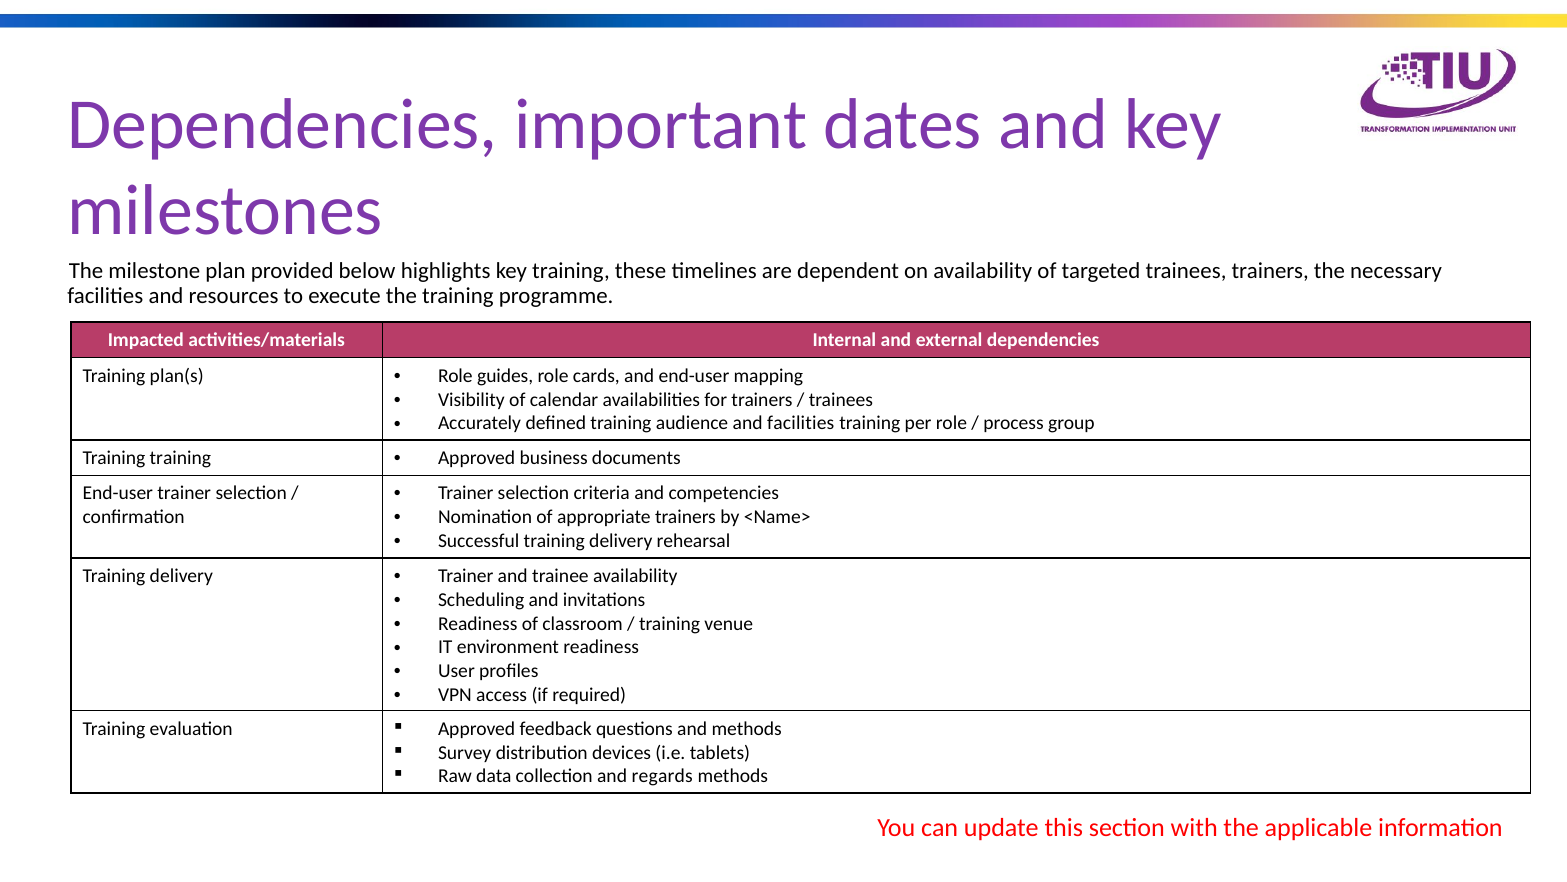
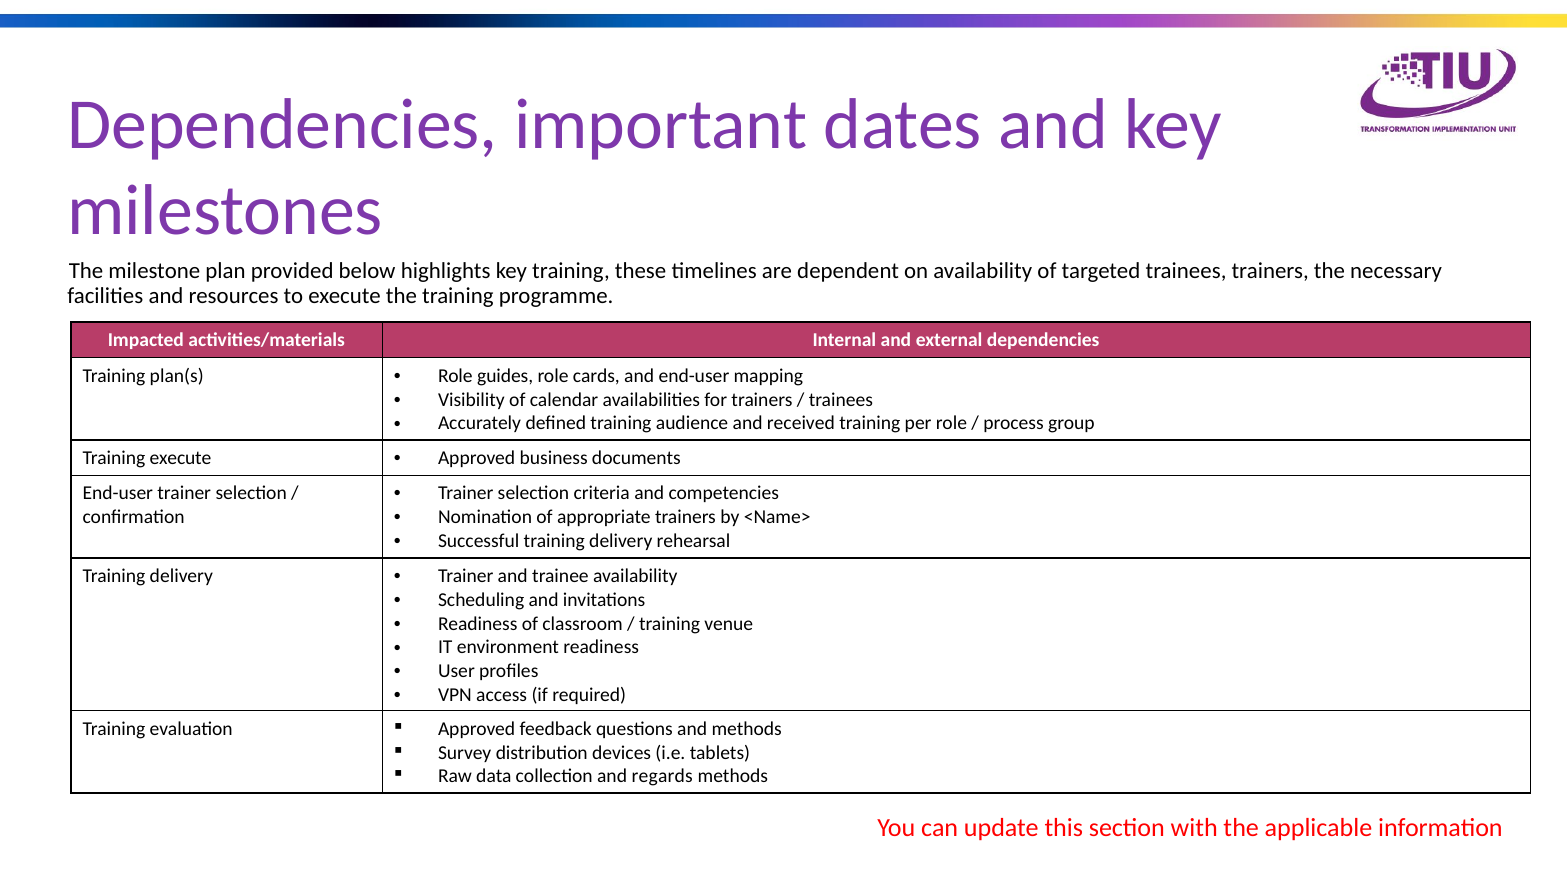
and facilities: facilities -> received (801, 423)
Training training: training -> execute (180, 458)
